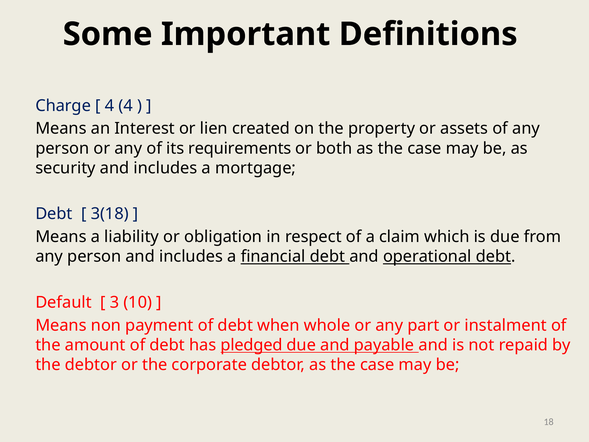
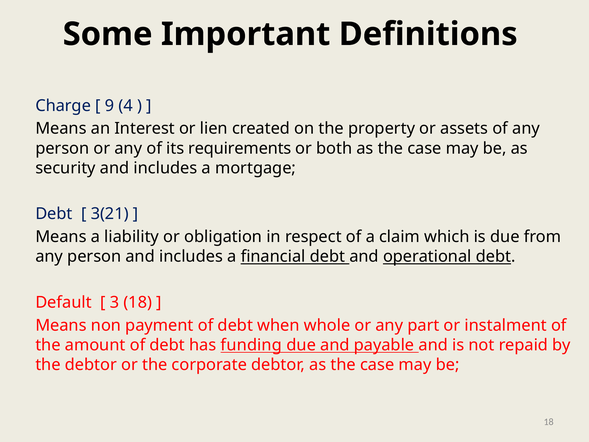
4: 4 -> 9 (110, 106)
3(18: 3(18 -> 3(21 (110, 214)
3 10: 10 -> 18 (138, 302)
pledged: pledged -> funding (251, 345)
